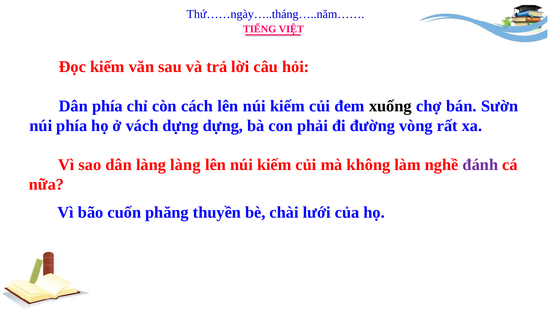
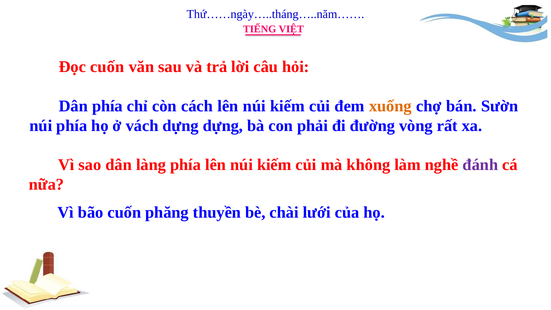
Đọc kiếm: kiếm -> cuốn (107, 67)
xuống colour: black -> orange (390, 106)
làng làng: làng -> phía (186, 165)
